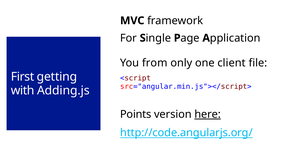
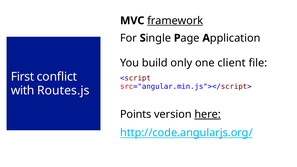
framework underline: none -> present (175, 21)
from: from -> build (155, 63)
getting: getting -> conflict (57, 77)
Adding.js: Adding.js -> Routes.js (63, 91)
